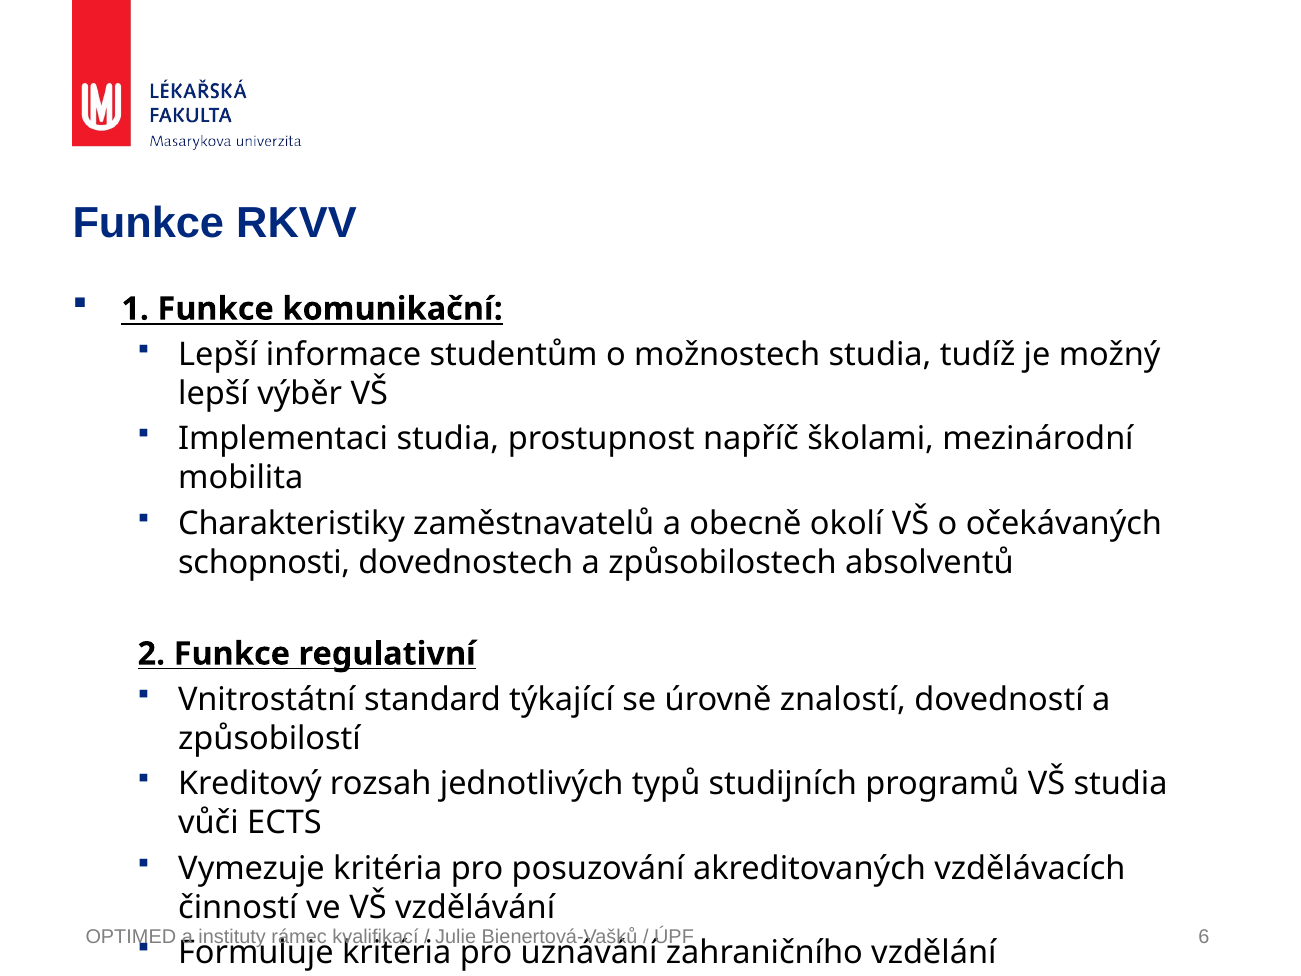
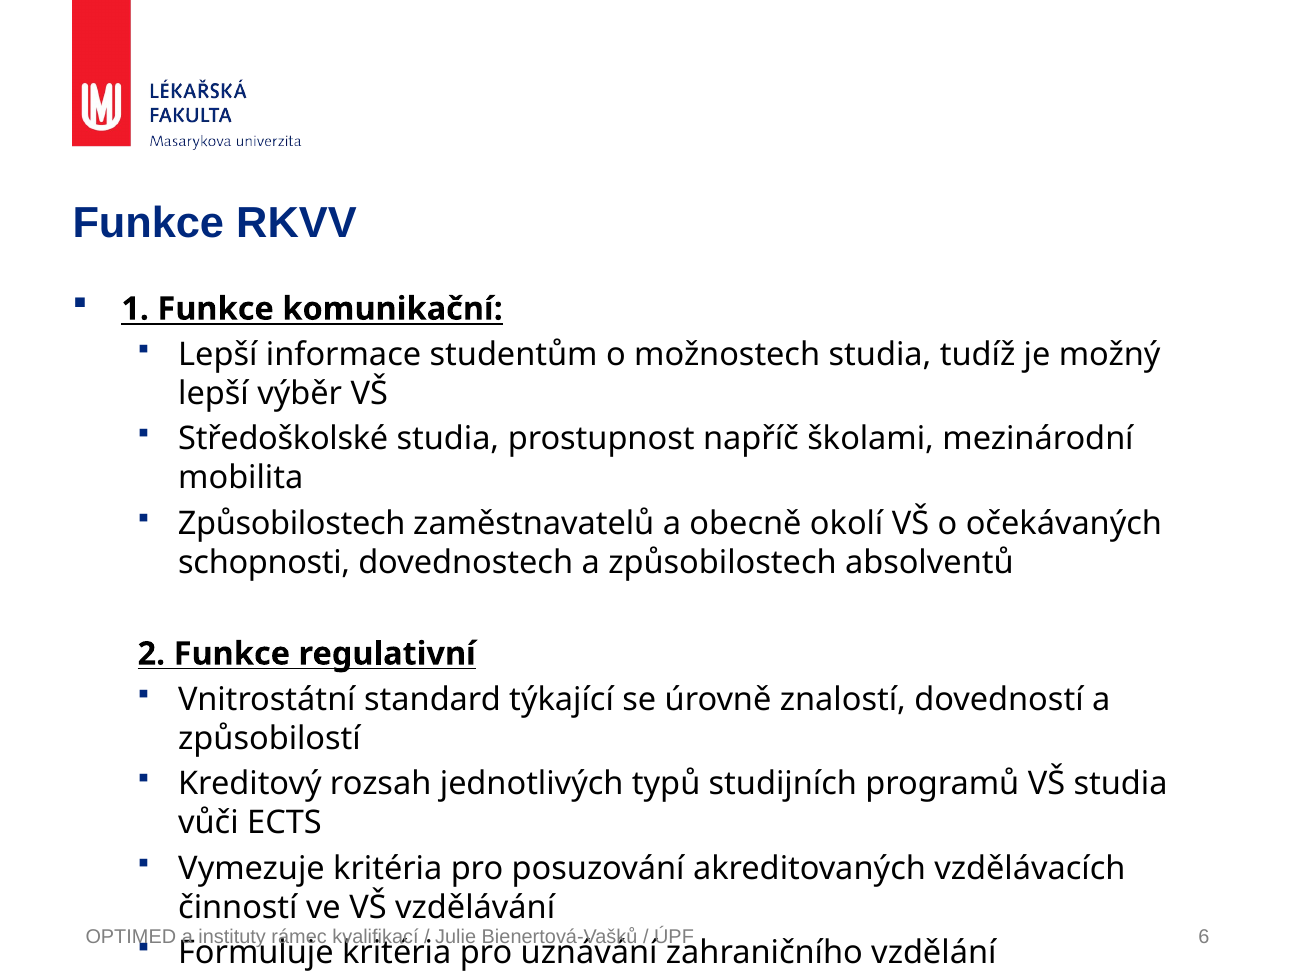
Implementaci: Implementaci -> Středoškolské (283, 439)
Charakteristiky: Charakteristiky -> Způsobilostech (292, 524)
